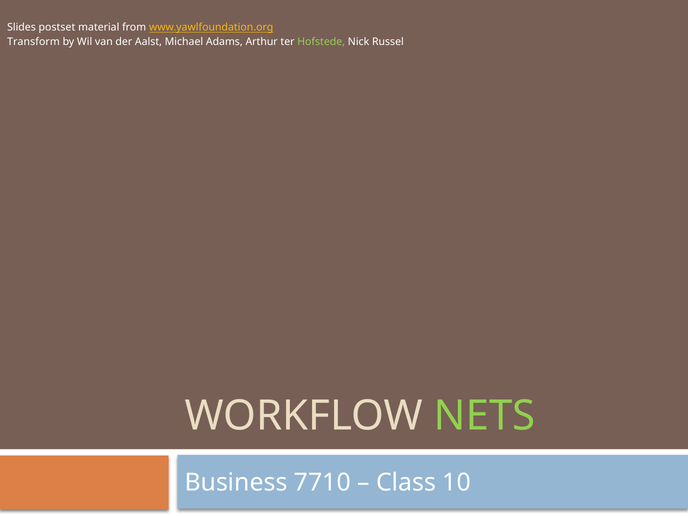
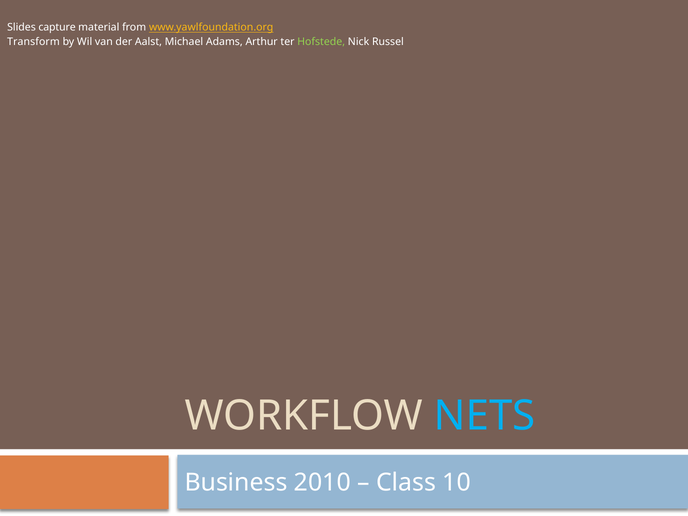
postset: postset -> capture (57, 27)
NETS colour: light green -> light blue (485, 416)
7710: 7710 -> 2010 (322, 483)
